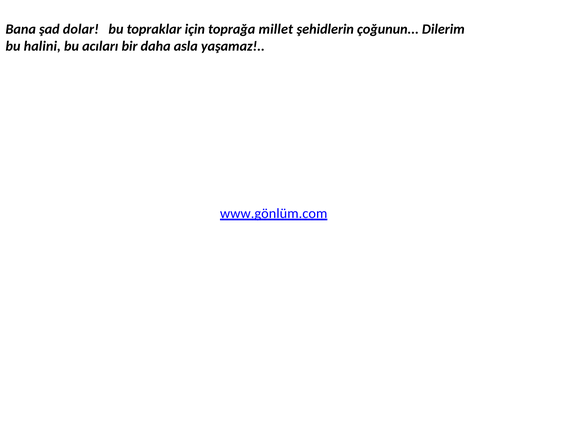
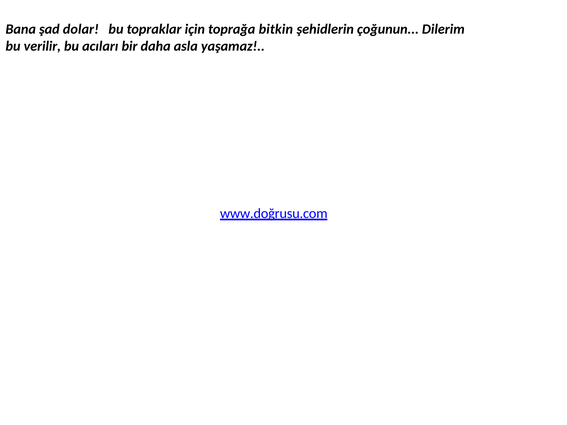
millet: millet -> bitkin (276, 29)
halini: halini -> verilir (42, 46)
www.gönlüm.com: www.gönlüm.com -> www.doğrusu.com (274, 213)
